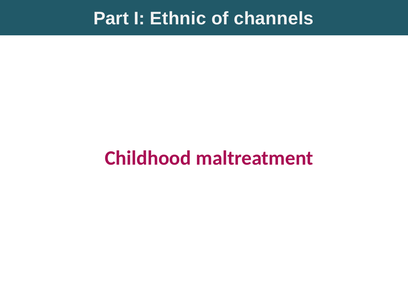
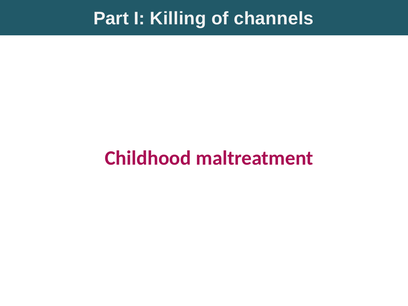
Ethnic: Ethnic -> Killing (178, 19)
